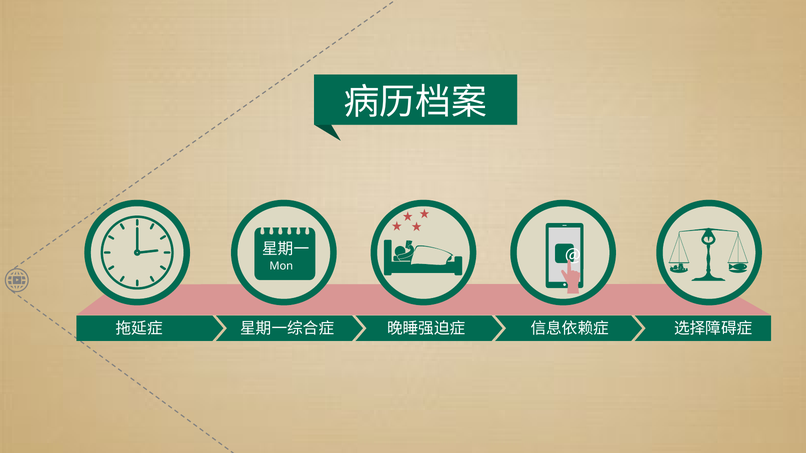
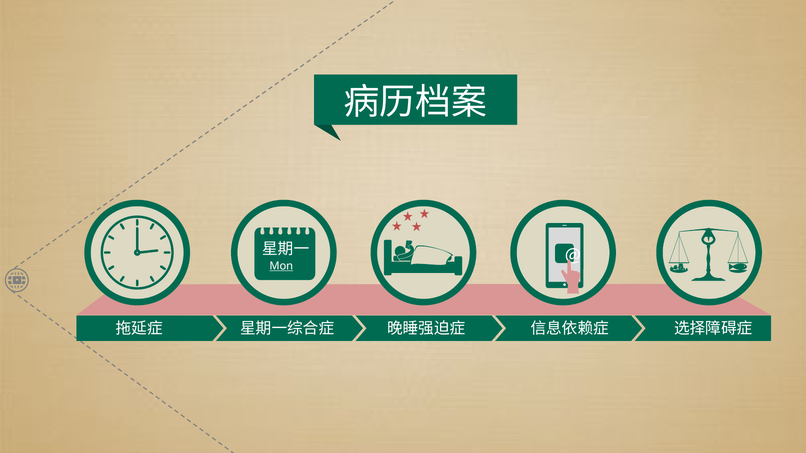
Mon underline: none -> present (281, 266)
